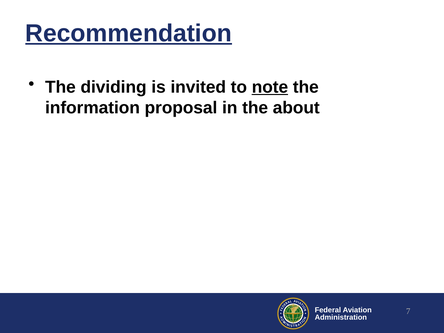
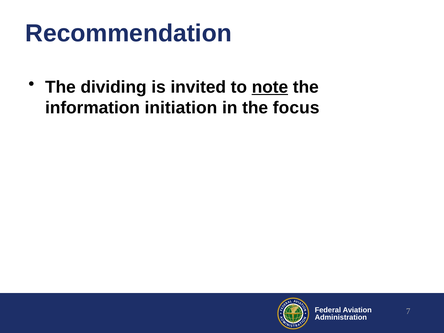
Recommendation underline: present -> none (129, 33)
proposal: proposal -> initiation (181, 108)
about: about -> focus (296, 108)
